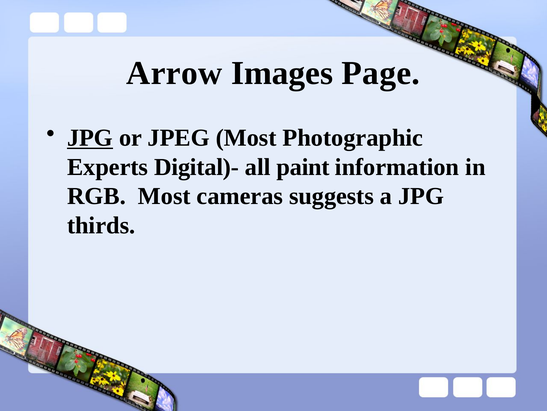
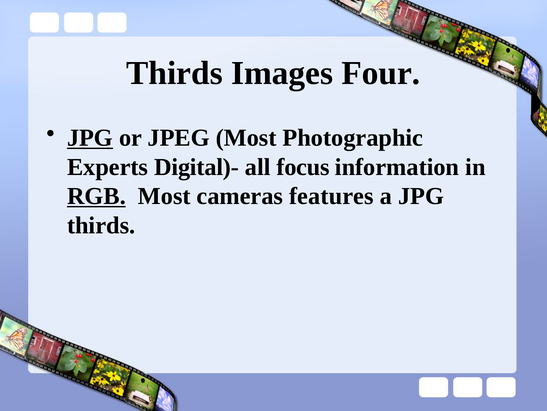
Arrow: Arrow -> Thirds (174, 73)
Page: Page -> Four (381, 73)
paint: paint -> focus (303, 167)
RGB underline: none -> present (96, 196)
suggests: suggests -> features (331, 196)
